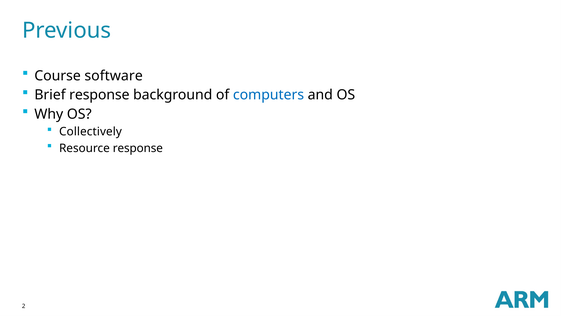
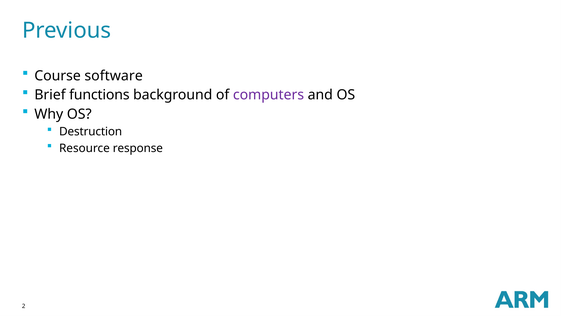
Brief response: response -> functions (99, 95)
computers colour: blue -> purple (269, 95)
Collectively: Collectively -> Destruction (91, 132)
